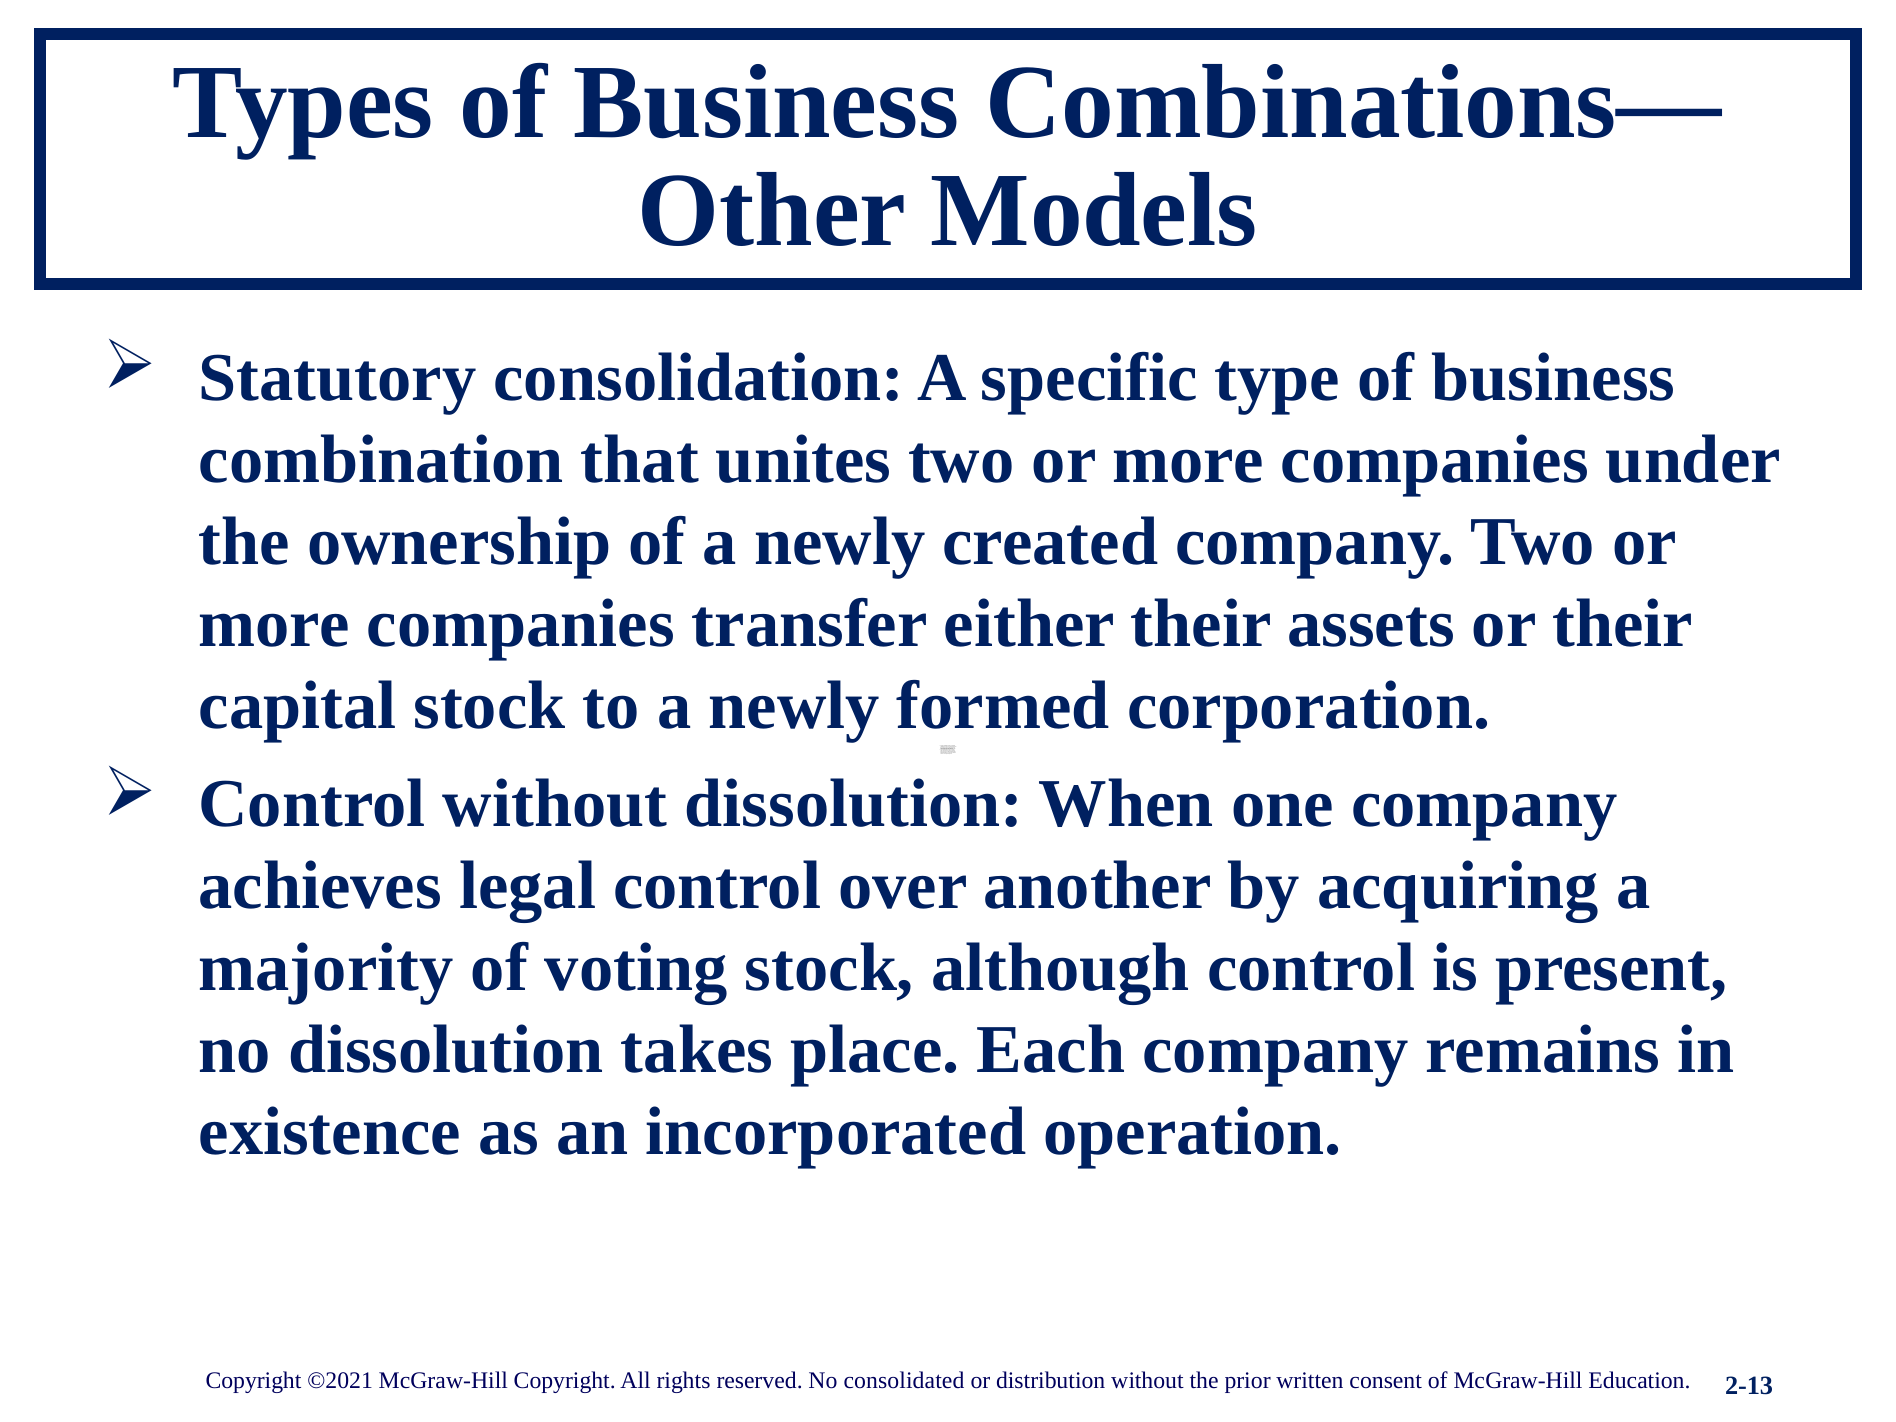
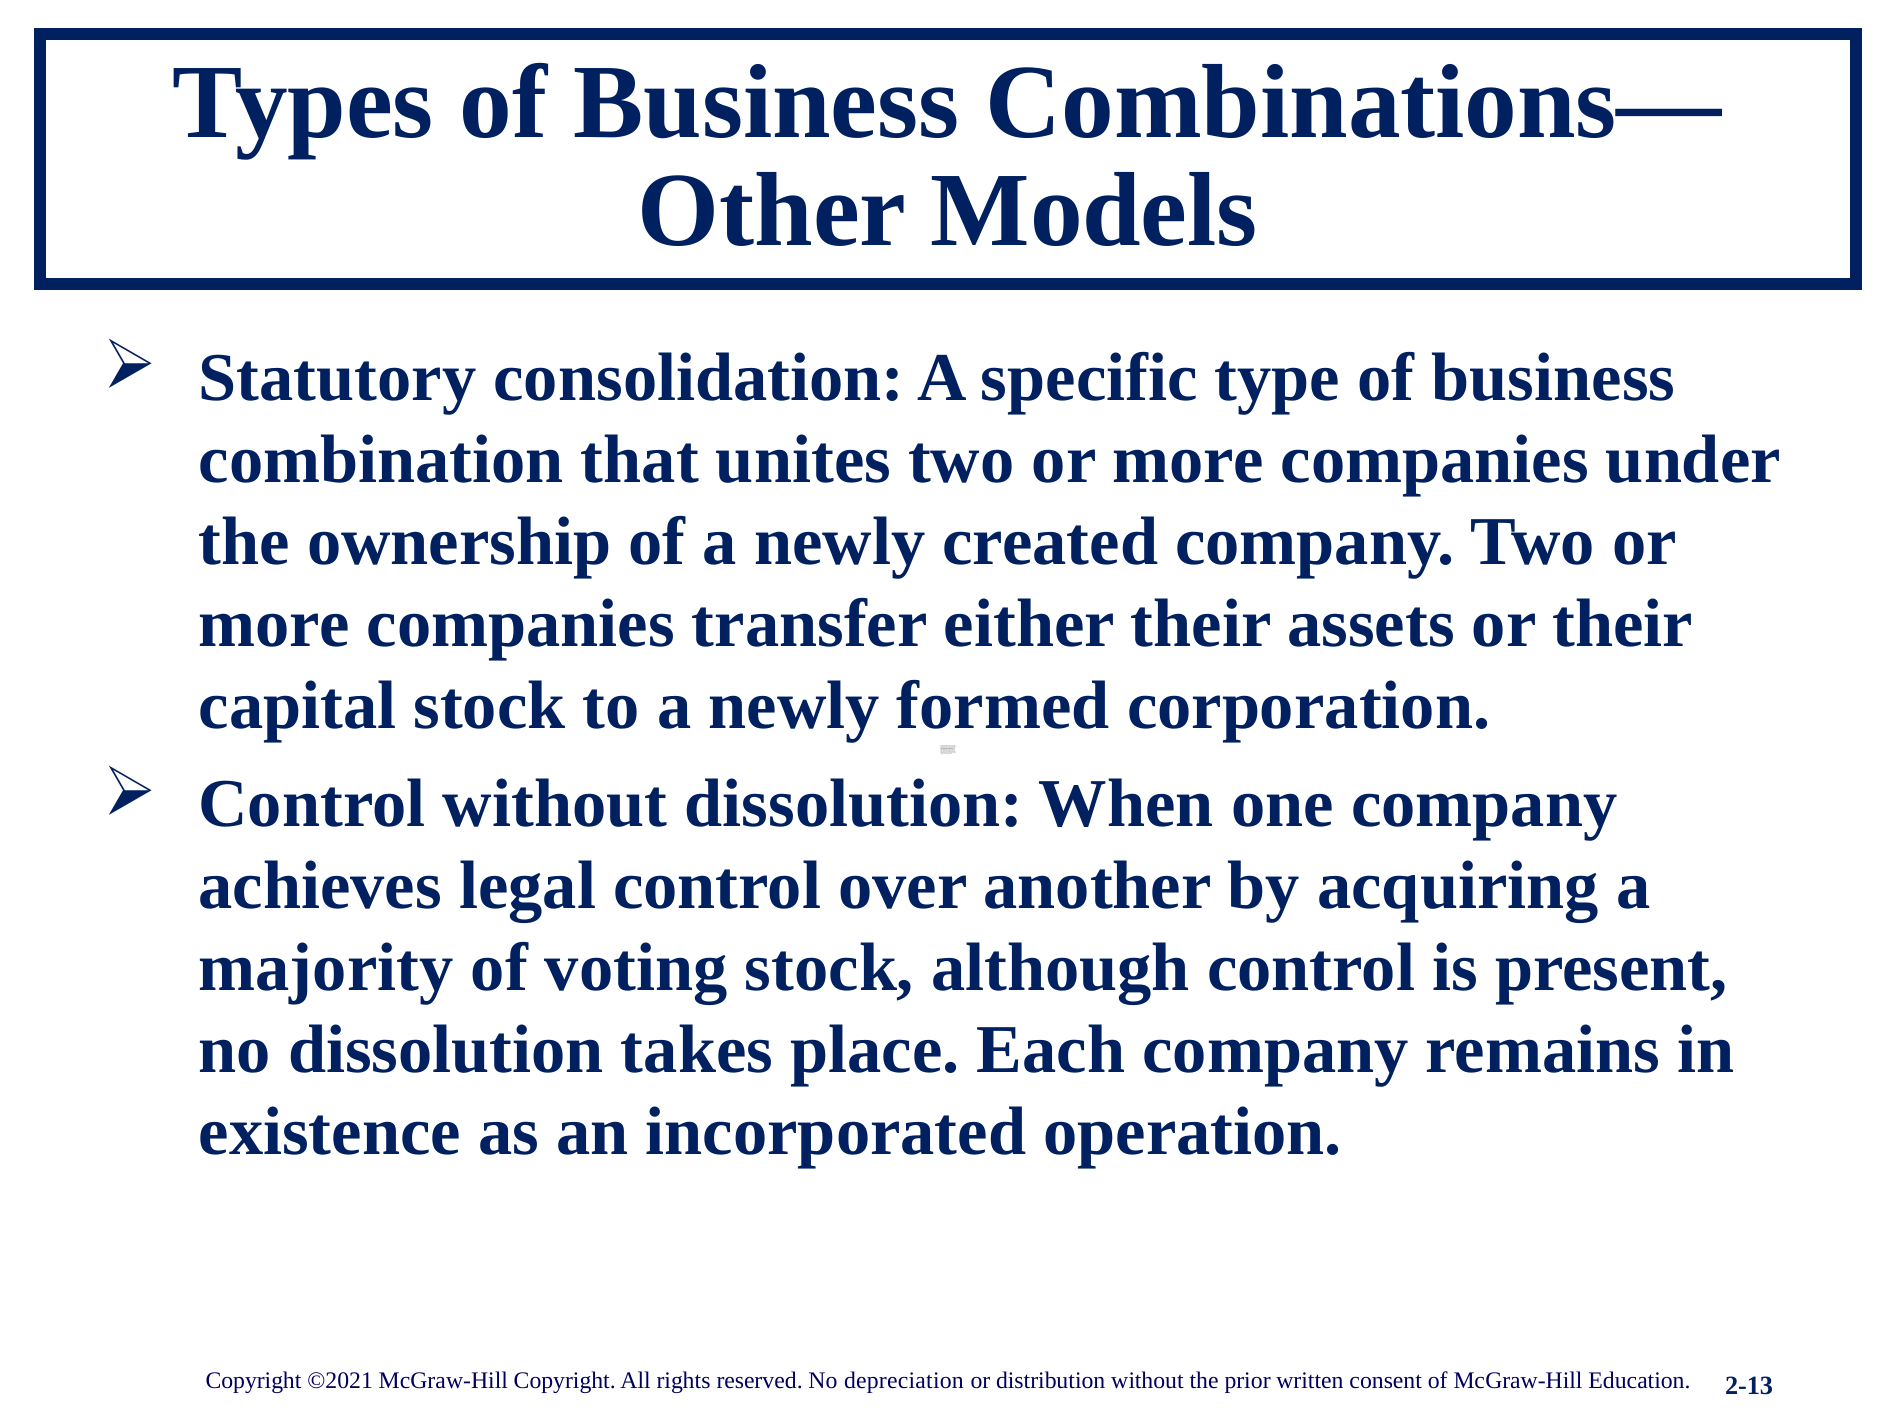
consolidated: consolidated -> depreciation (904, 1380)
